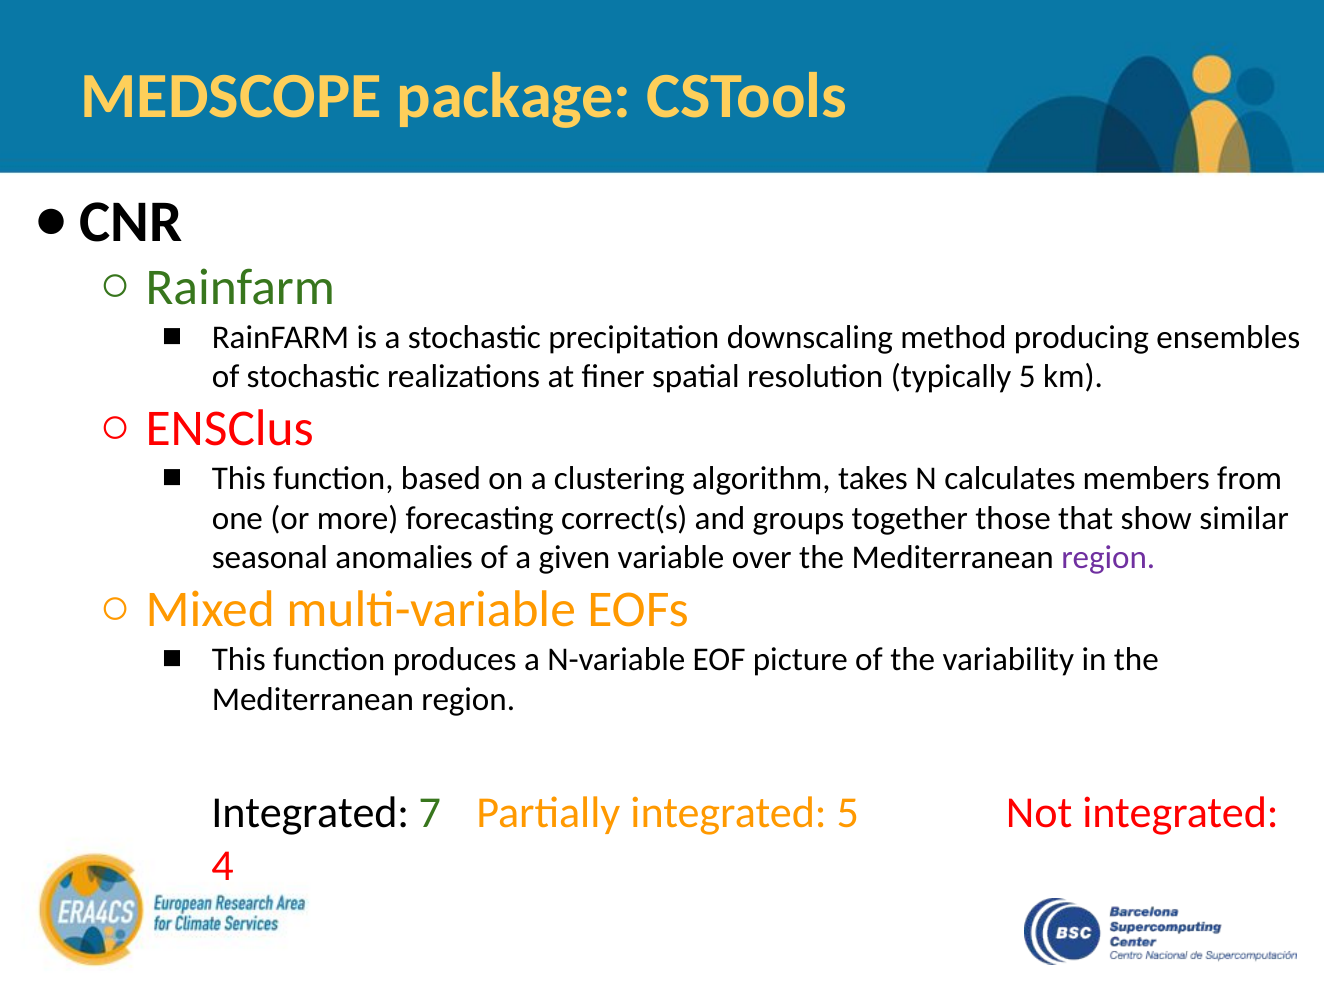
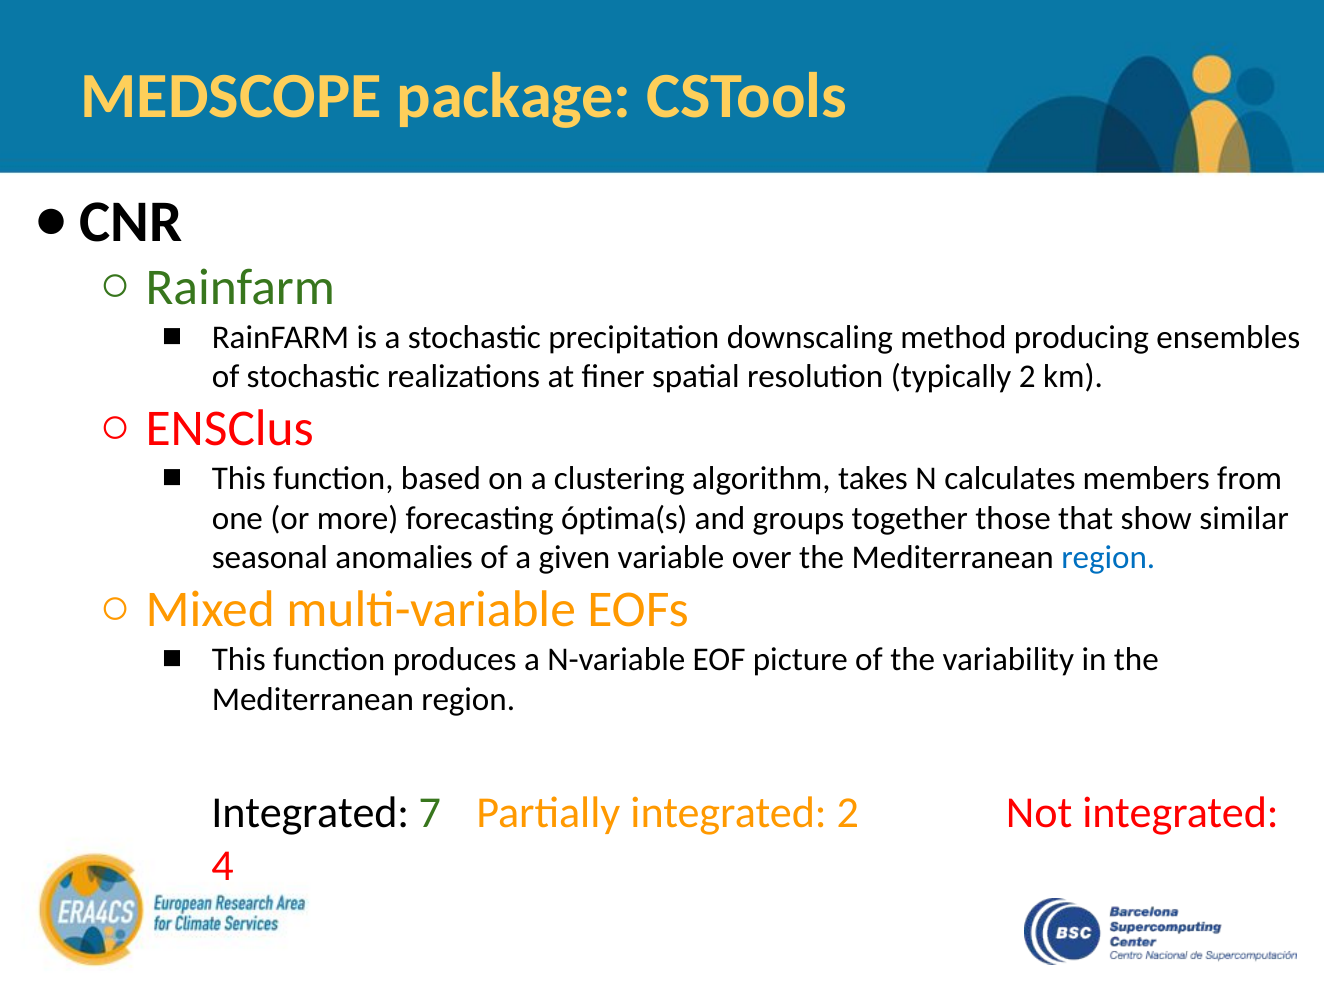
typically 5: 5 -> 2 (1027, 377)
correct(s: correct(s -> óptima(s (624, 518)
region colour: purple -> blue (1108, 558)
integrated 5: 5 -> 2 (848, 813)
